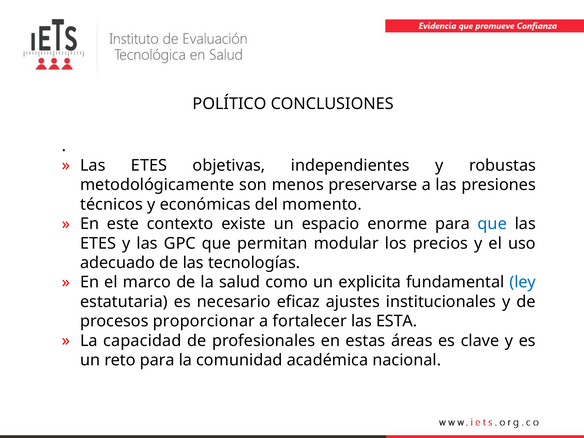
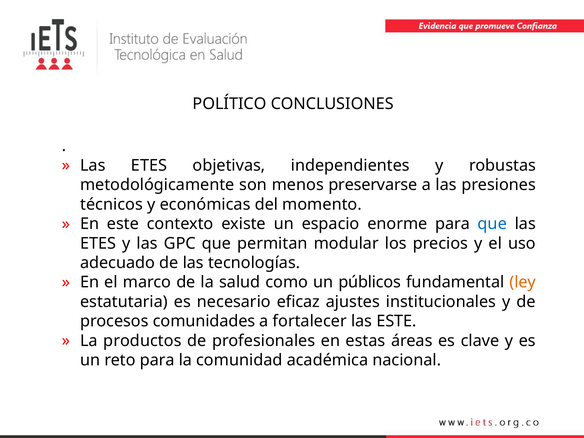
explicita: explicita -> públicos (370, 282)
ley colour: blue -> orange (523, 282)
proporcionar: proporcionar -> comunidades (204, 321)
las ESTA: ESTA -> ESTE (397, 321)
capacidad: capacidad -> productos (142, 341)
